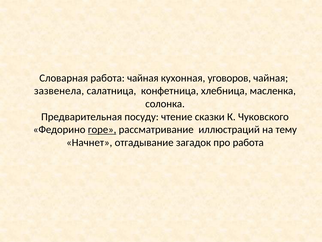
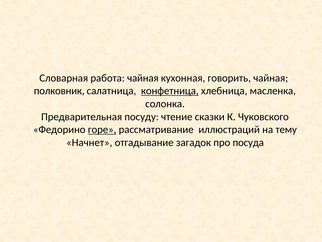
уговоров: уговоров -> говорить (229, 78)
зазвенела: зазвенела -> полковник (59, 91)
конфетница underline: none -> present (170, 91)
про работа: работа -> посуда (248, 142)
